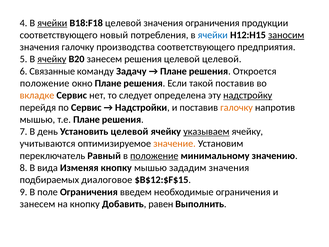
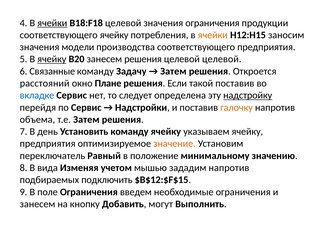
соответствующего новый: новый -> ячейку (114, 35)
ячейки colour: blue -> orange (213, 35)
заносим underline: present -> none (286, 35)
значения галочку: галочку -> модели (78, 47)
Плане: Плане -> Затем (173, 71)
положение: положение -> расстояний (45, 83)
вкладке colour: orange -> blue (37, 95)
мышью: мышью -> объема (37, 119)
т.е Плане: Плане -> Затем (86, 119)
Установить целевой: целевой -> команду (130, 131)
указываем underline: present -> none (206, 131)
учитываются: учитываются -> предприятия (48, 144)
положение underline: present -> none (154, 156)
Изменяя кнопку: кнопку -> учетом (116, 168)
зададим значения: значения -> напротив (229, 168)
диалоговое: диалоговое -> подключить (107, 180)
равен: равен -> могут (161, 204)
